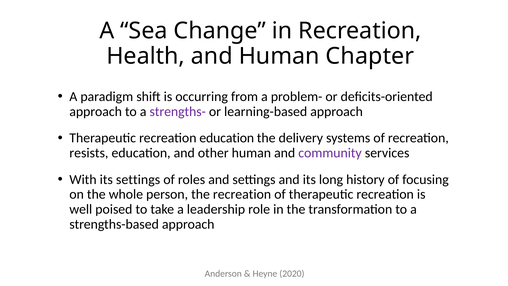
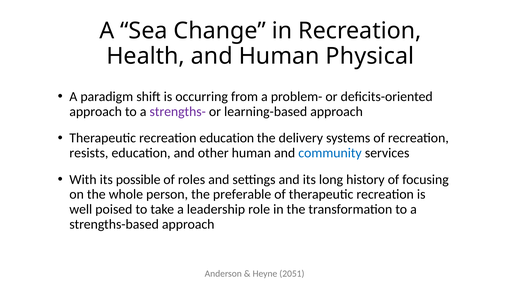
Chapter: Chapter -> Physical (370, 56)
community colour: purple -> blue (330, 153)
its settings: settings -> possible (138, 179)
the recreation: recreation -> preferable (242, 194)
2020: 2020 -> 2051 (292, 274)
